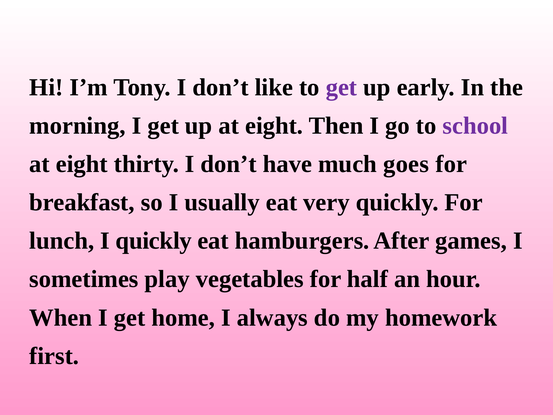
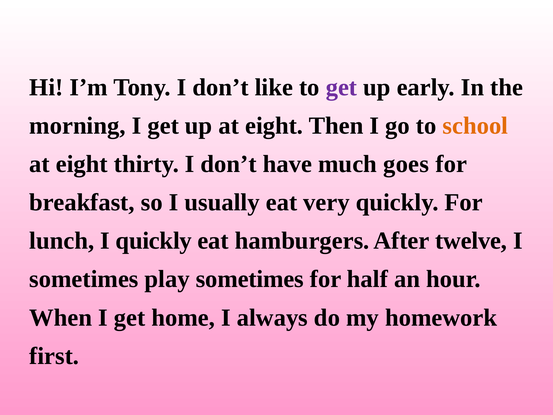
school colour: purple -> orange (475, 126)
games: games -> twelve (471, 241)
play vegetables: vegetables -> sometimes (250, 279)
